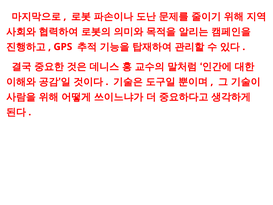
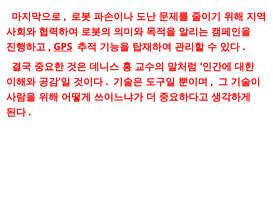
GPS underline: none -> present (63, 47)
